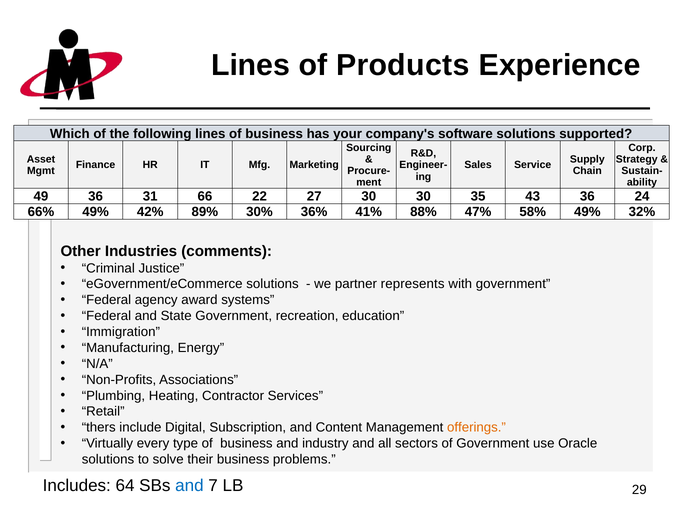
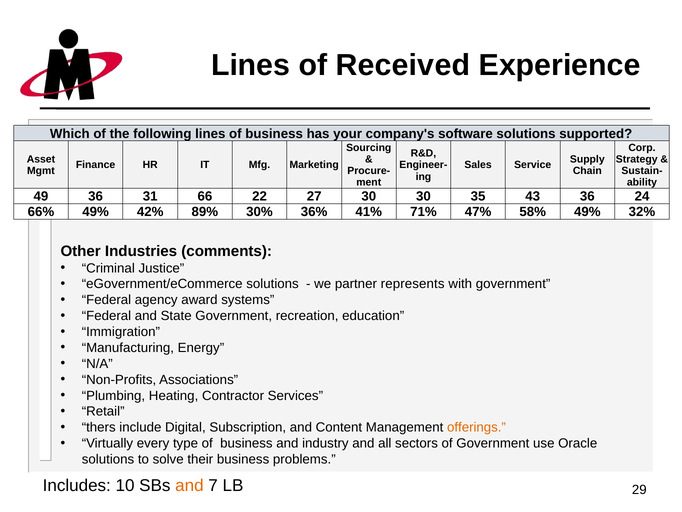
Products: Products -> Received (403, 65)
88%: 88% -> 71% (423, 212)
64: 64 -> 10 (125, 485)
and colour: blue -> orange (189, 485)
